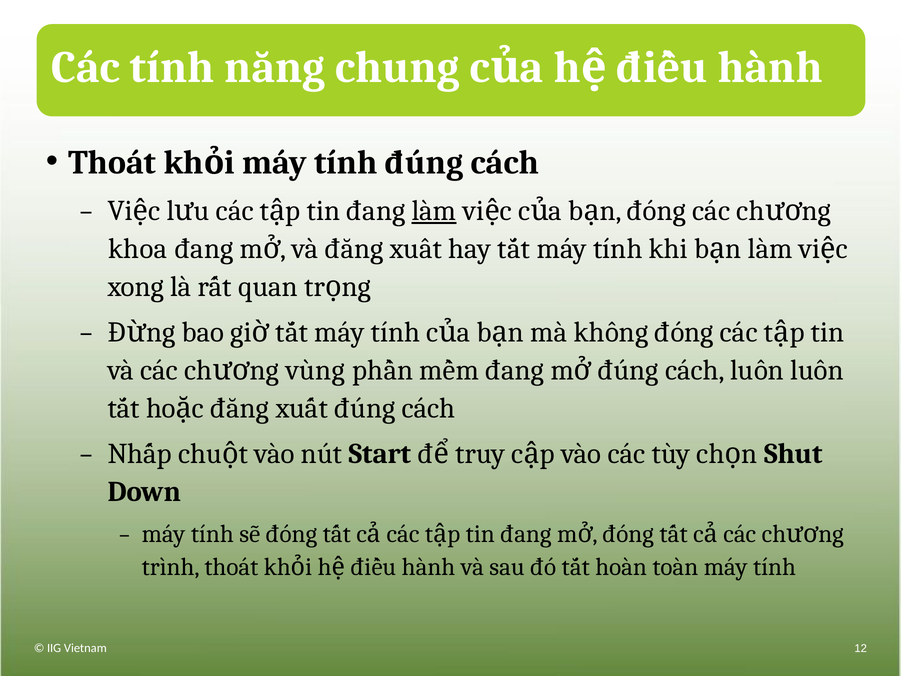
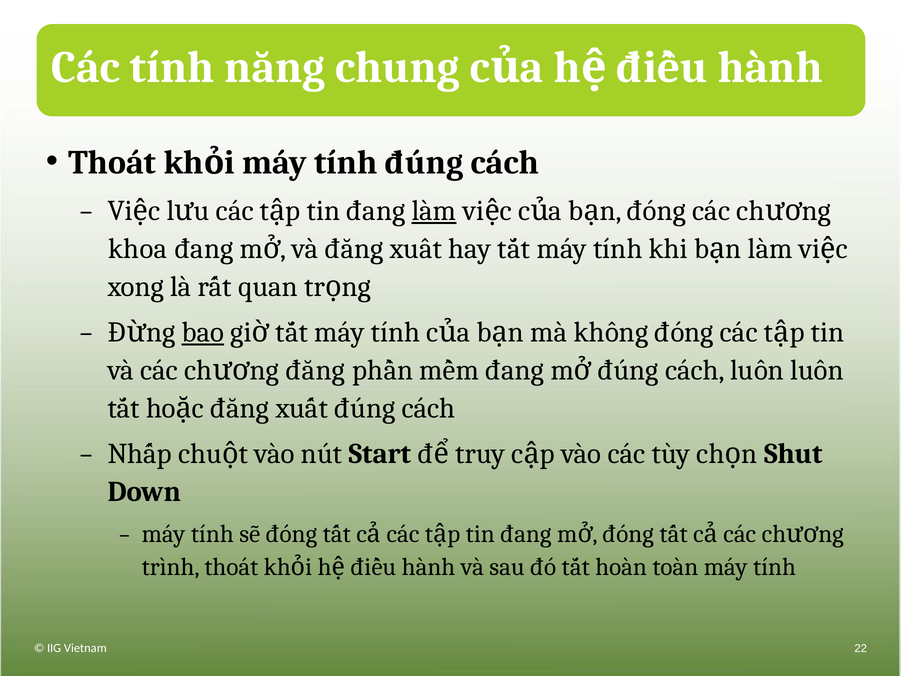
bao underline: none -> present (203, 332)
vùng: vùng -> đăng (315, 370)
12: 12 -> 22 (861, 648)
